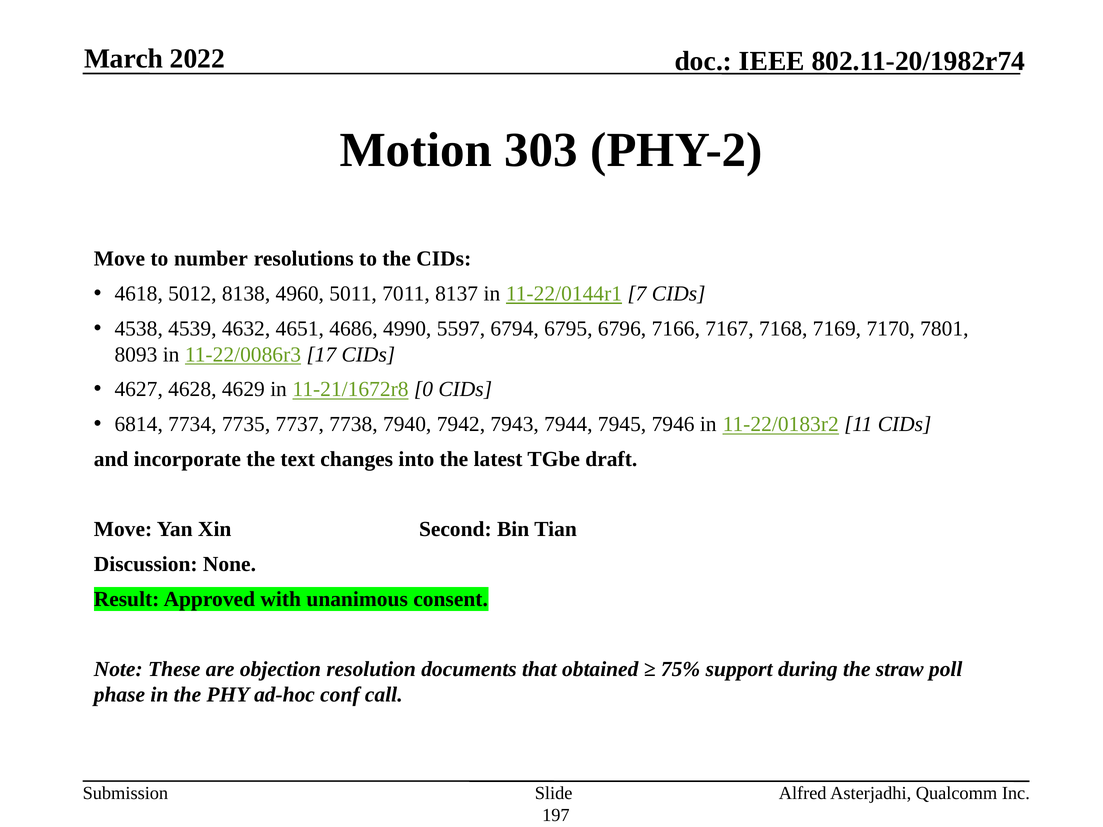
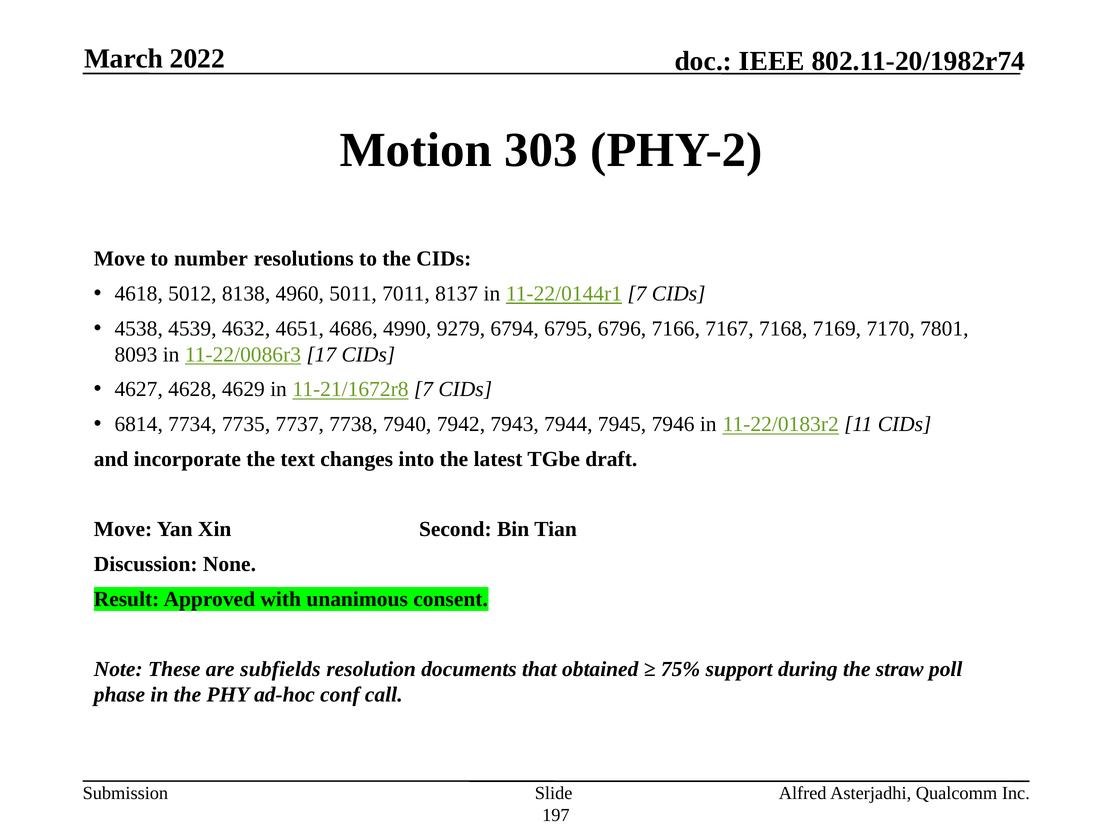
5597: 5597 -> 9279 (461, 329)
11-21/1672r8 0: 0 -> 7 (423, 390)
objection: objection -> subfields (280, 669)
